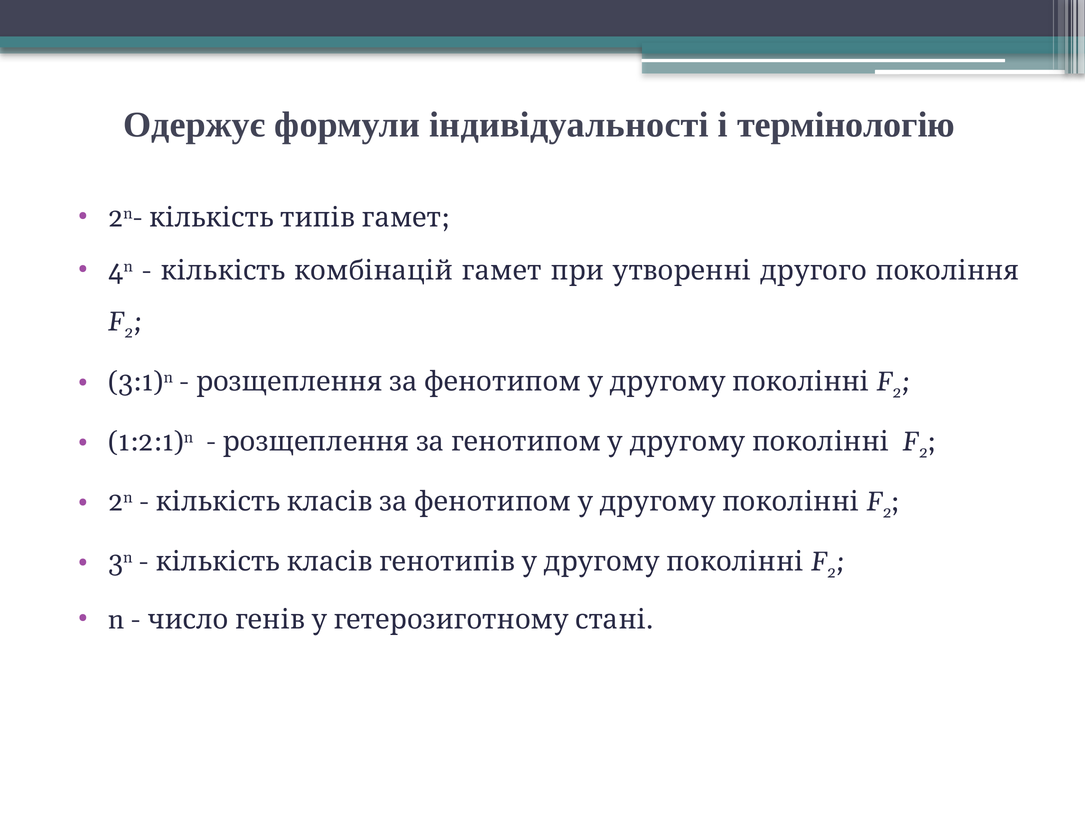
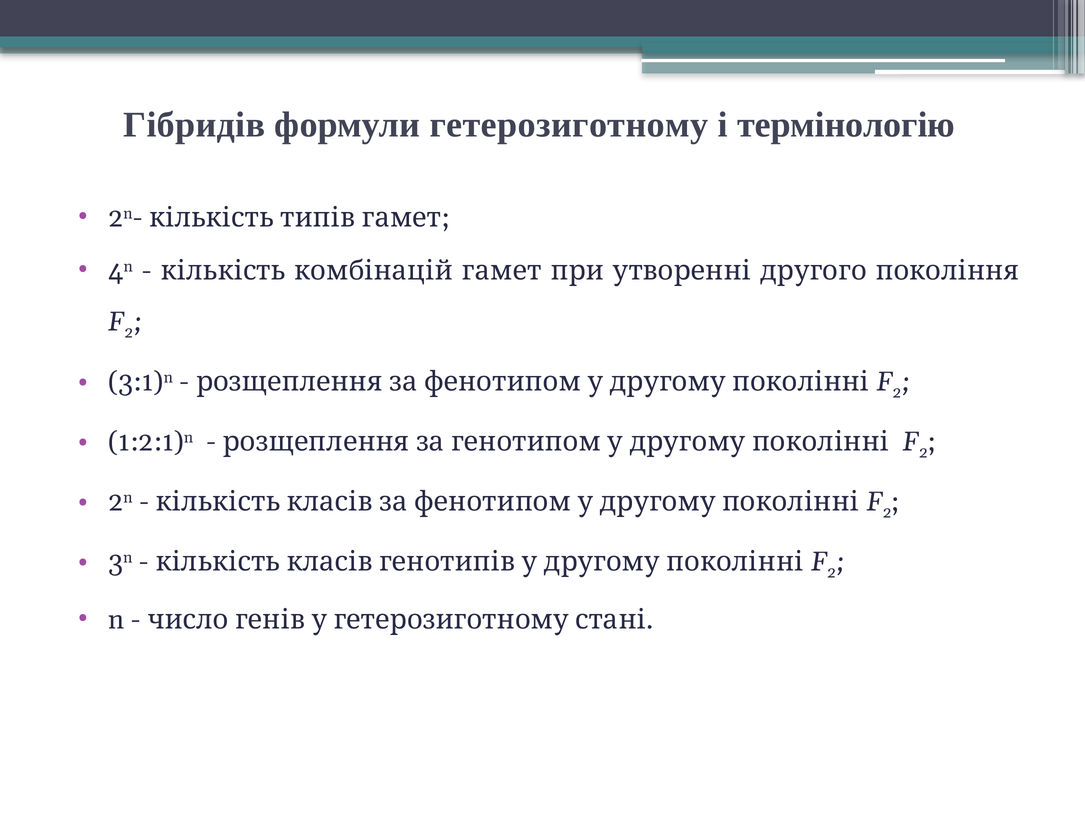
Одержує: Одержує -> Гібридів (194, 125)
індивідуальності: індивідуальності -> гетерозиготному (569, 125)
